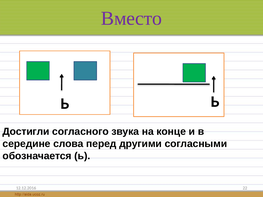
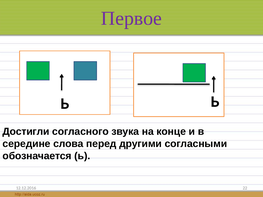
Вместо: Вместо -> Первое (131, 18)
